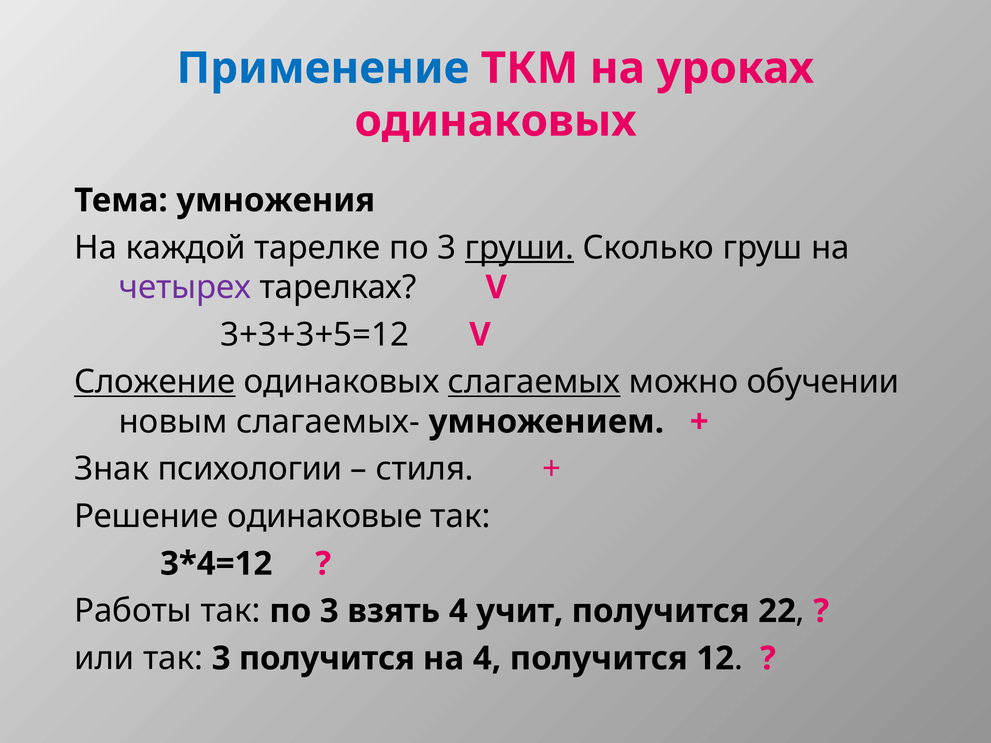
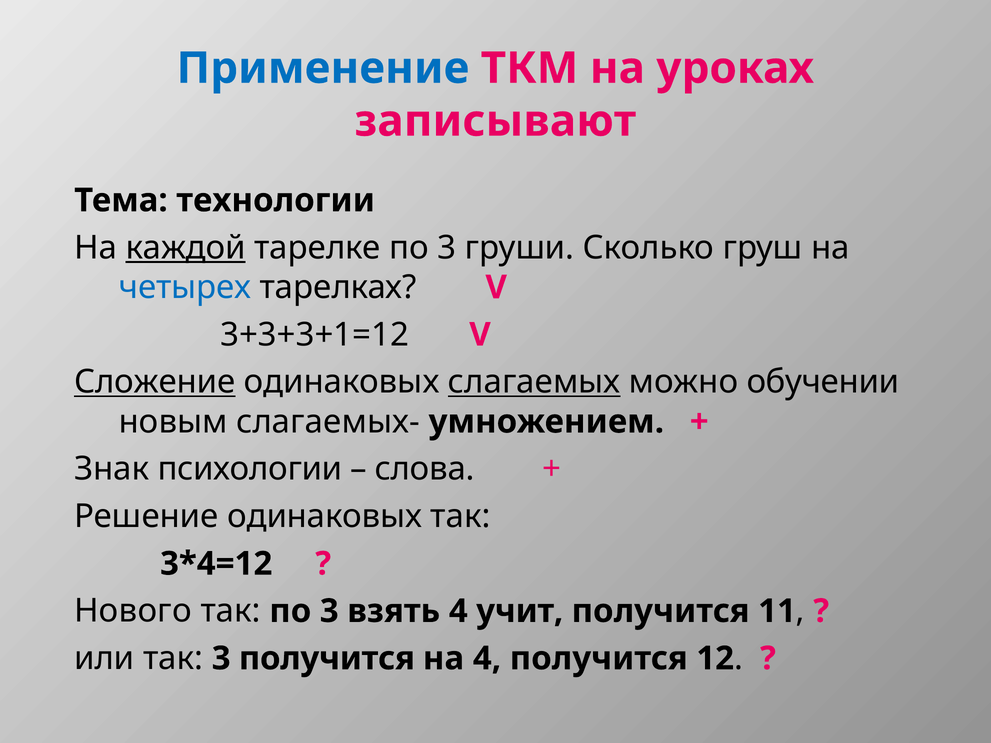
одинаковых: одинаковых -> записывают (495, 121)
умножения: умножения -> технологии (276, 200)
каждой underline: none -> present (186, 248)
груши underline: present -> none (519, 248)
четырех colour: purple -> blue (185, 287)
3+3+3+5=12: 3+3+3+5=12 -> 3+3+3+1=12 (315, 335)
стиля: стиля -> слова (425, 469)
Решение одинаковые: одинаковые -> одинаковых (325, 517)
Работы: Работы -> Нового (133, 611)
22: 22 -> 11 (777, 611)
